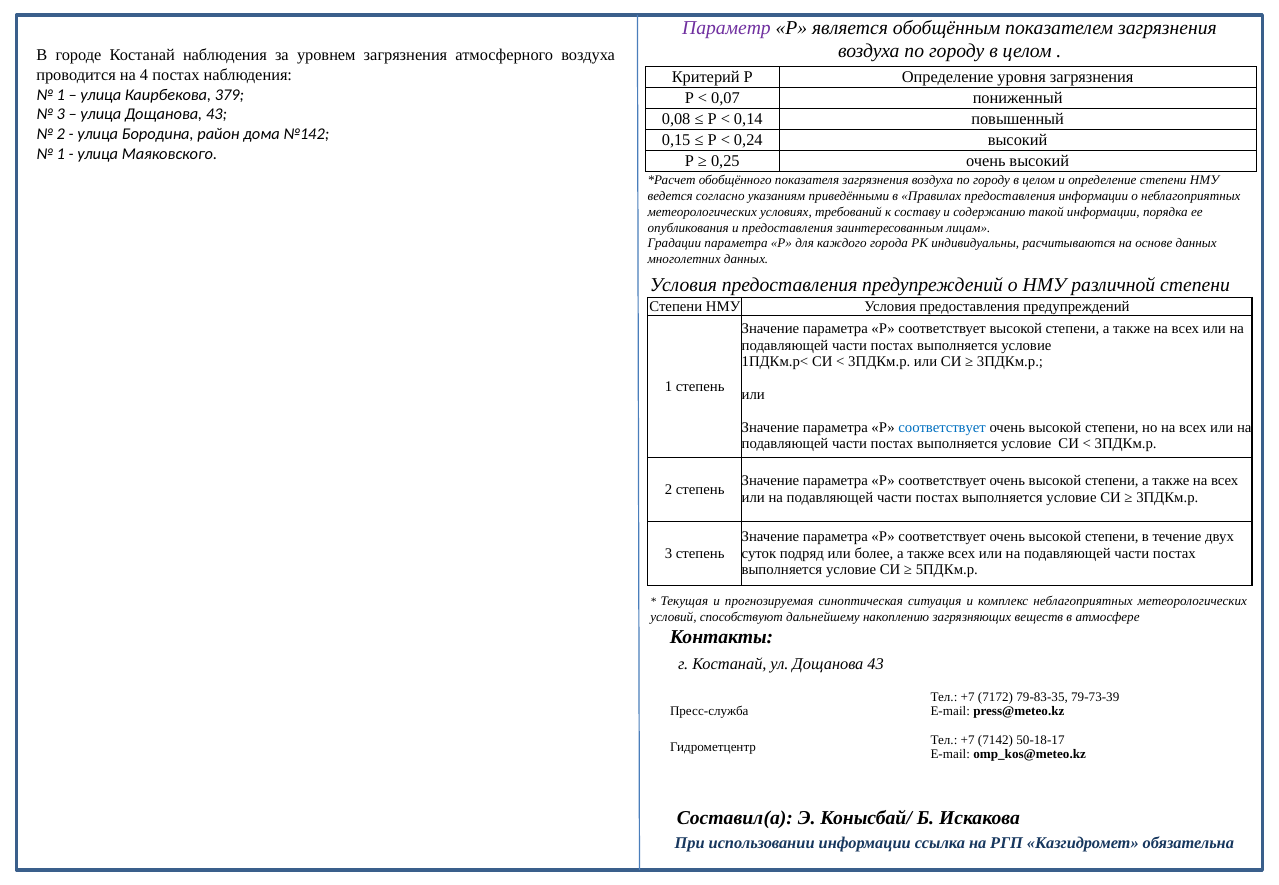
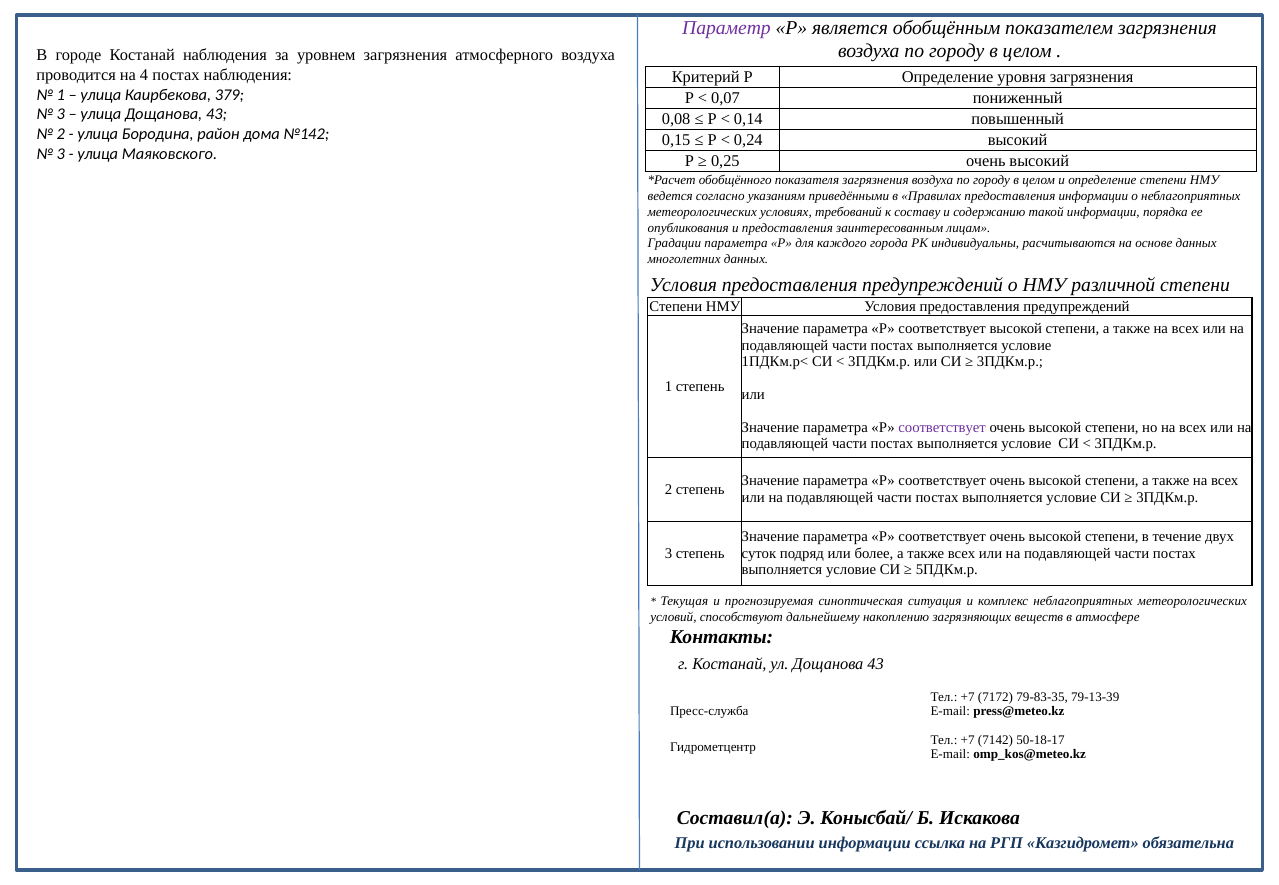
1: 1 -> 3 (61, 154)
соответствует colour: blue -> purple (942, 427)
79-73-39: 79-73-39 -> 79-13-39 (1095, 697)
